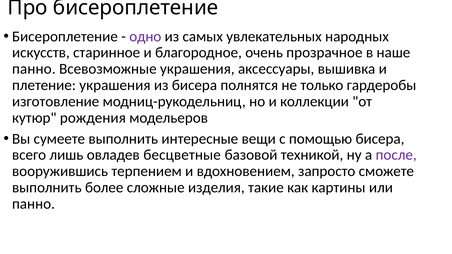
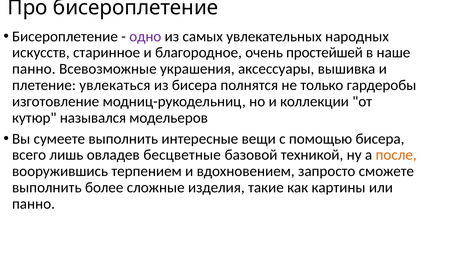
прозрачное: прозрачное -> простейшей (325, 53)
плетение украшения: украшения -> увлекаться (115, 85)
рождения: рождения -> назывался (93, 118)
после colour: purple -> orange (396, 155)
